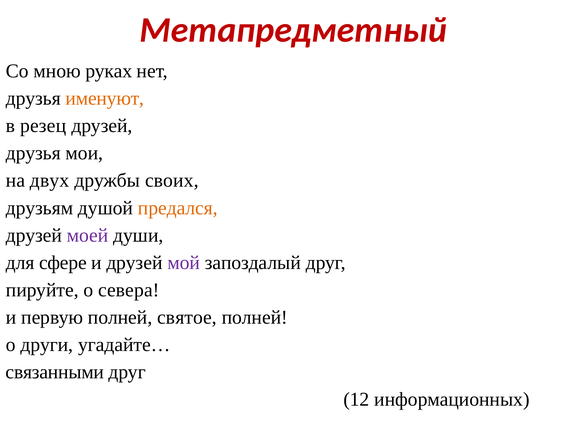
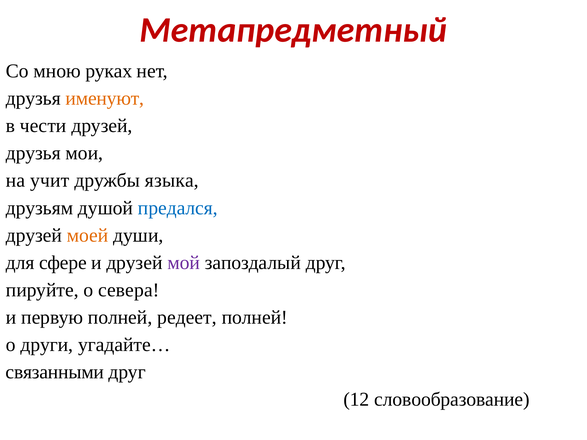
резец: резец -> чести (43, 126)
двух: двух -> учит (50, 181)
своих: своих -> языка (172, 181)
предался colour: orange -> blue (178, 208)
моей colour: purple -> orange (88, 235)
святое: святое -> редеет (187, 318)
информационных: информационных -> словообразование (452, 400)
